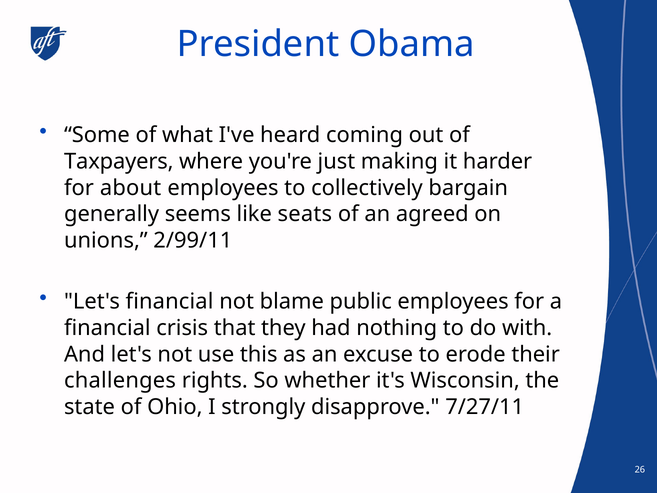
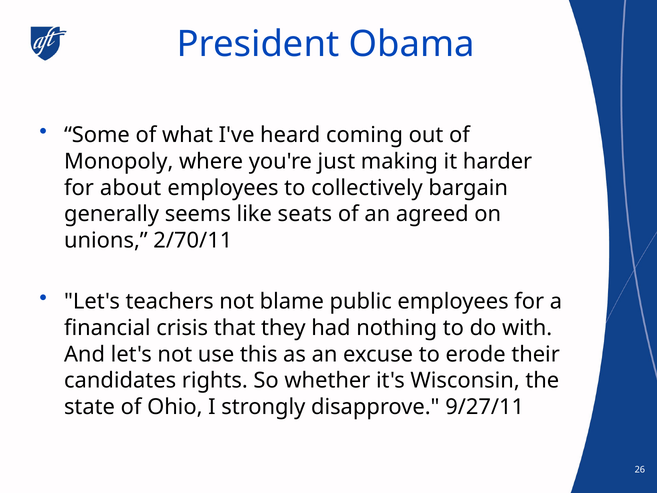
Taxpayers: Taxpayers -> Monopoly (119, 161)
2/99/11: 2/99/11 -> 2/70/11 (193, 240)
Let's financial: financial -> teachers (170, 302)
challenges: challenges -> candidates (120, 380)
7/27/11: 7/27/11 -> 9/27/11 (485, 407)
